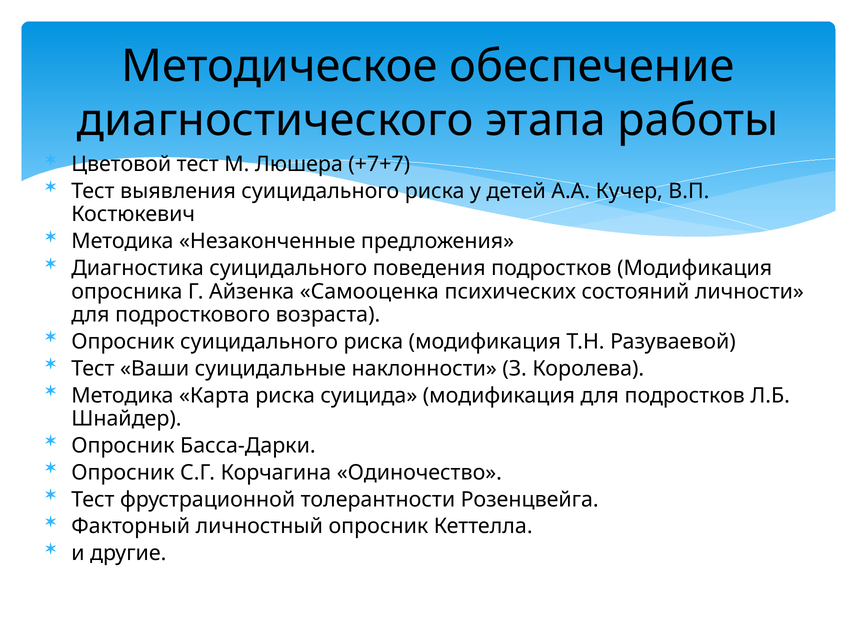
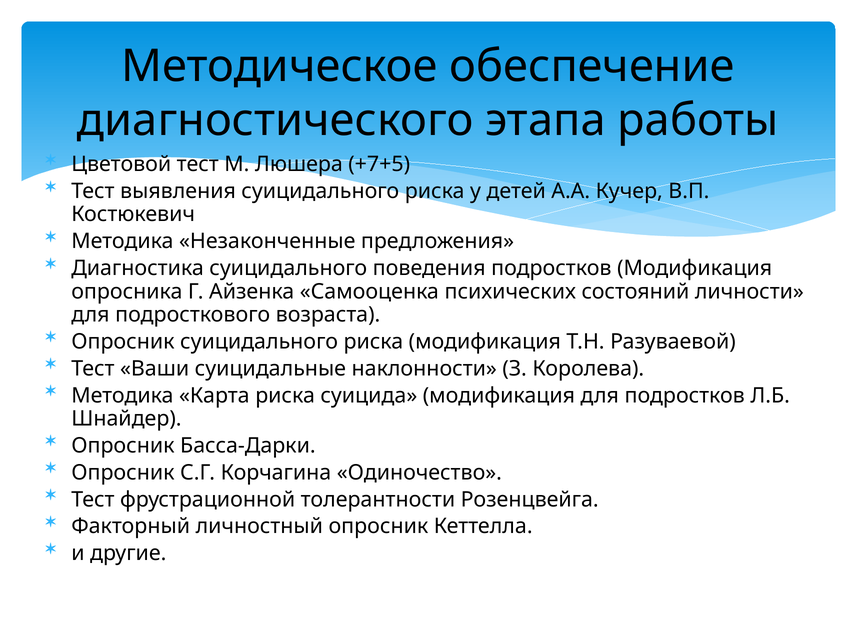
+7+7: +7+7 -> +7+5 (379, 164)
